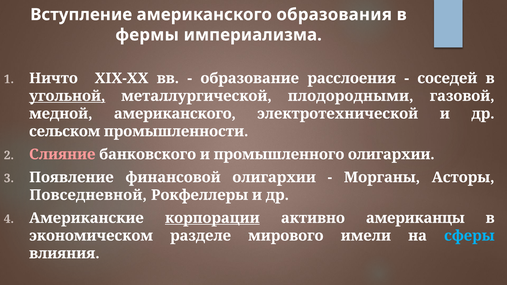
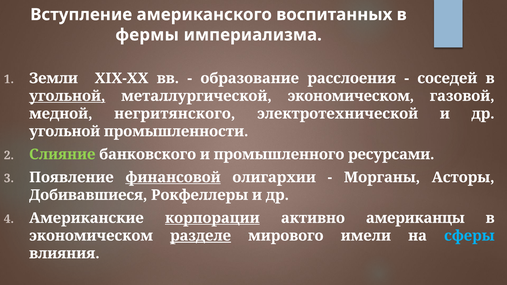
образования: образования -> воспитанных (334, 15)
Ничто: Ничто -> Земли (54, 78)
металлургической плодородными: плодородными -> экономическом (351, 96)
медной американского: американского -> негритянского (175, 114)
сельском: сельском -> угольной (65, 131)
Слияние colour: pink -> light green (62, 154)
промышленного олигархии: олигархии -> ресурсами (391, 154)
финансовой underline: none -> present (173, 177)
Повседневной: Повседневной -> Добивавшиеся (88, 195)
разделе underline: none -> present (201, 236)
